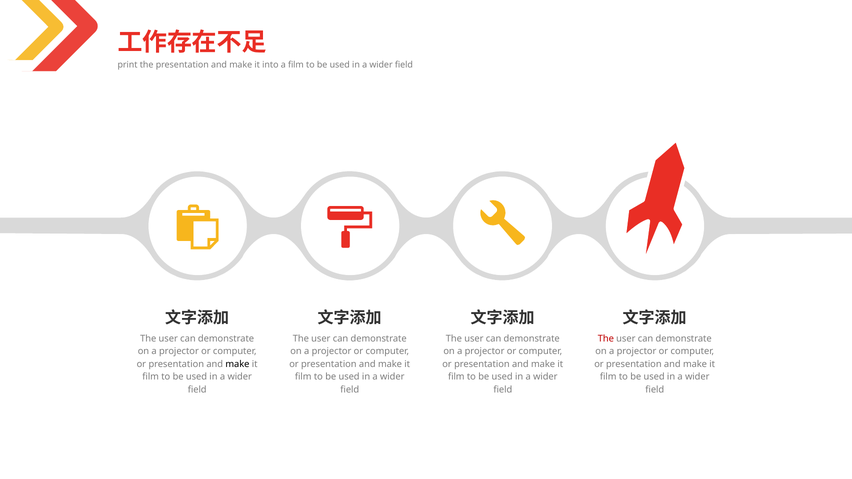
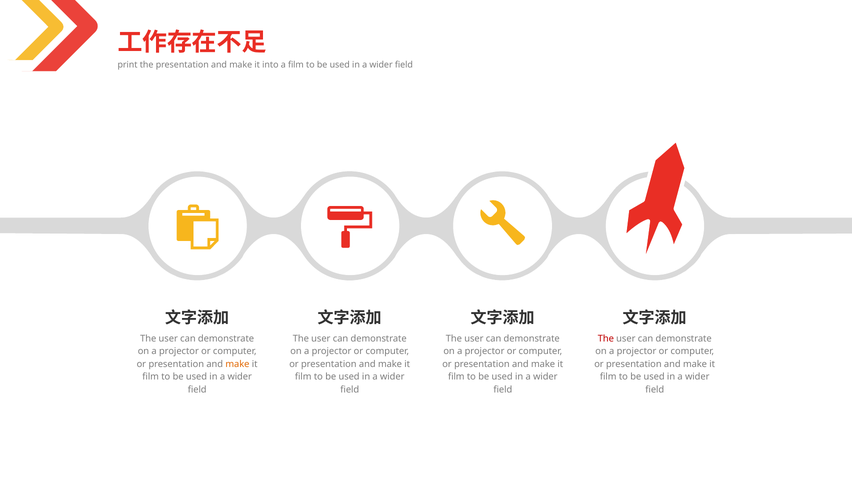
make colour: black -> orange (237, 364)
